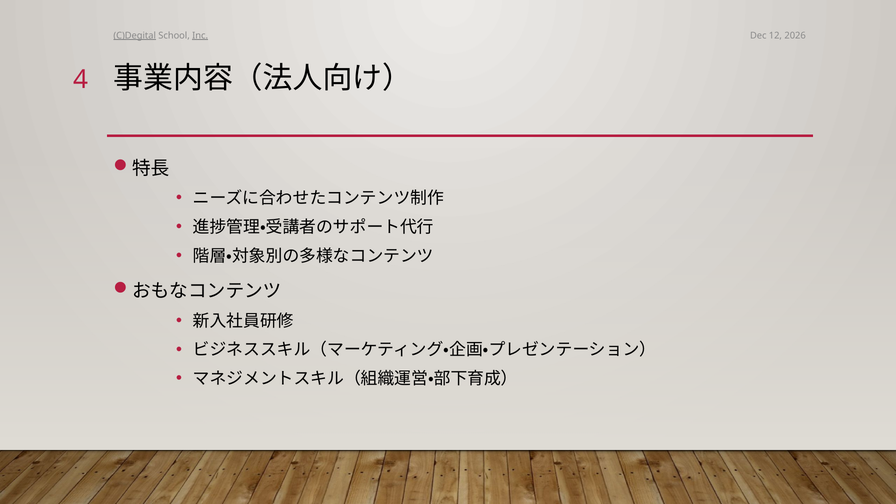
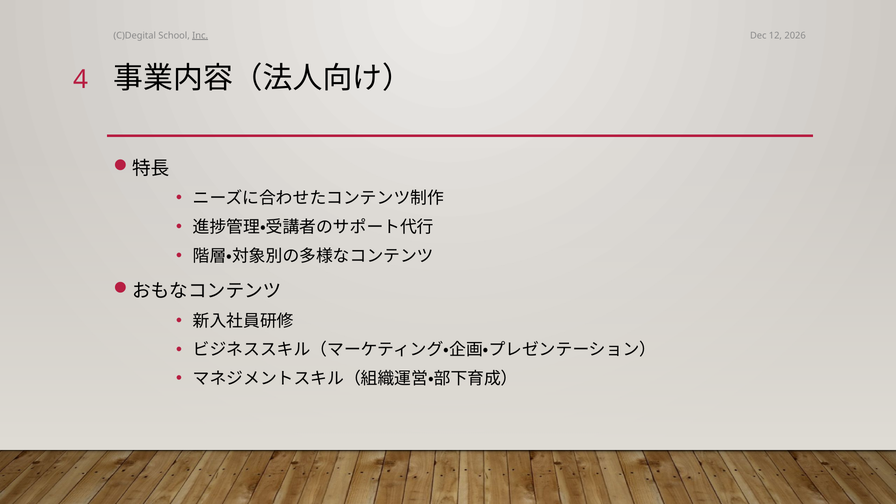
C)Degital underline: present -> none (135, 35)
